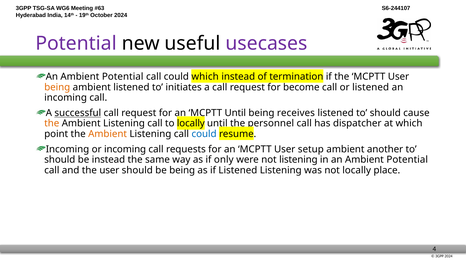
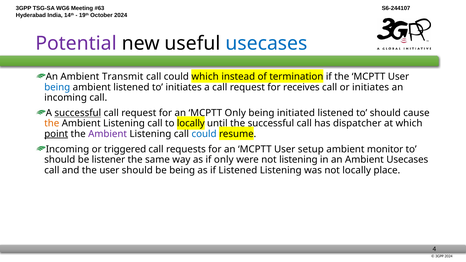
usecases colour: purple -> blue (266, 43)
Potential: Potential -> Transmit (123, 77)
being colour: orange -> blue (57, 87)
become: become -> receives (301, 87)
or listened: listened -> initiates (371, 87)
Until: Until -> Only (235, 113)
receives: receives -> initiated (296, 113)
personnel: personnel -> successful (271, 124)
point underline: none -> present (56, 134)
Ambient colour: orange -> purple (108, 134)
or incoming: incoming -> triggered (125, 149)
another: another -> monitor (385, 149)
be instead: instead -> listener (108, 160)
in an Ambient Potential: Potential -> Usecases (407, 160)
